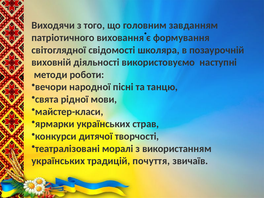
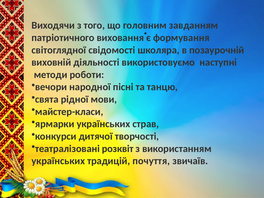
моралі: моралі -> розквіт (118, 149)
